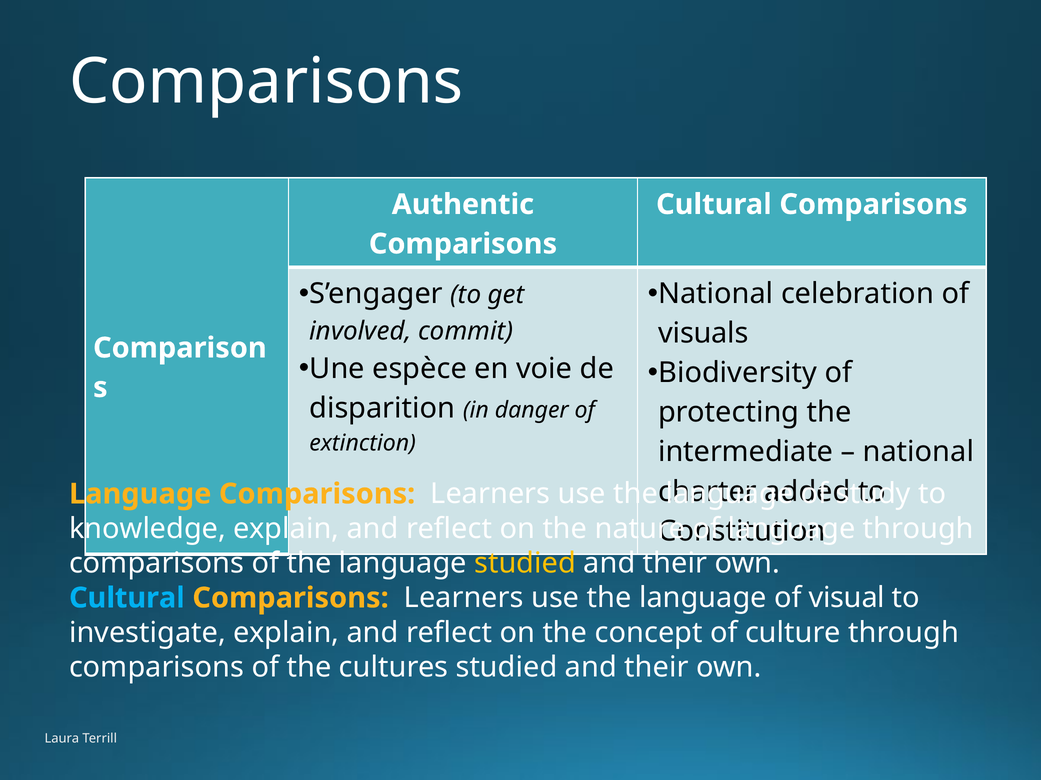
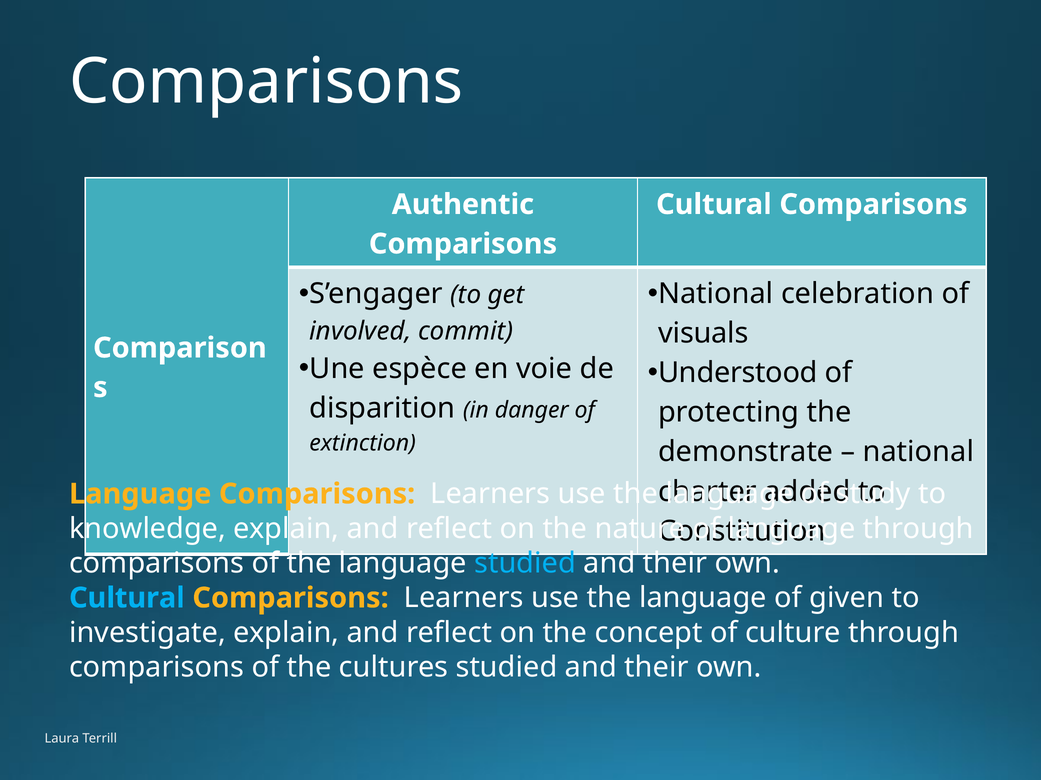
Biodiversity: Biodiversity -> Understood (738, 373)
intermediate: intermediate -> demonstrate (746, 452)
studied colour: yellow -> light blue (525, 564)
visual: visual -> given (847, 598)
